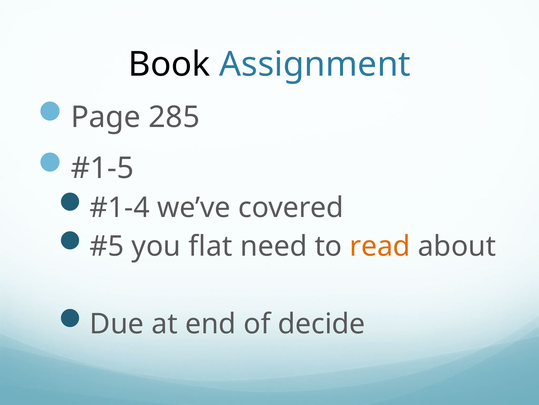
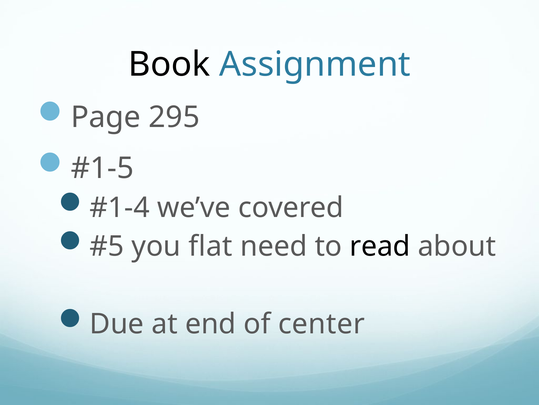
285: 285 -> 295 (174, 117)
read colour: orange -> black (380, 246)
decide: decide -> center (321, 323)
